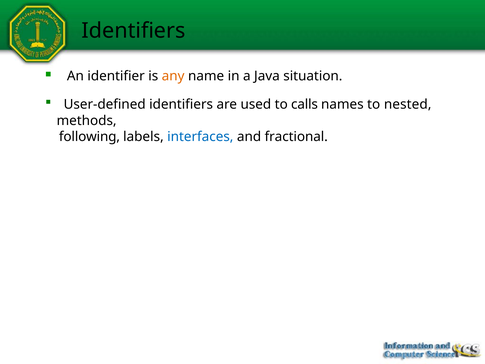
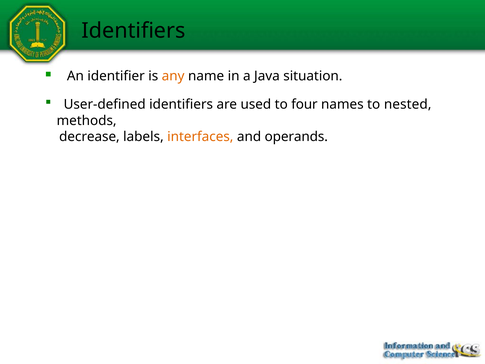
calls: calls -> four (304, 104)
following: following -> decrease (89, 137)
interfaces colour: blue -> orange (200, 137)
fractional: fractional -> operands (296, 137)
